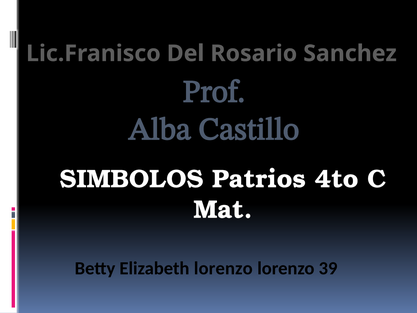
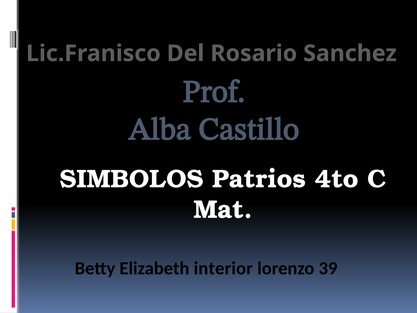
Elizabeth lorenzo: lorenzo -> interior (223, 268)
